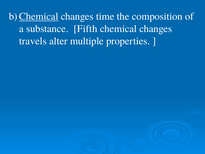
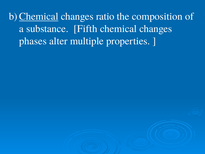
time: time -> ratio (105, 16)
travels: travels -> phases (33, 41)
